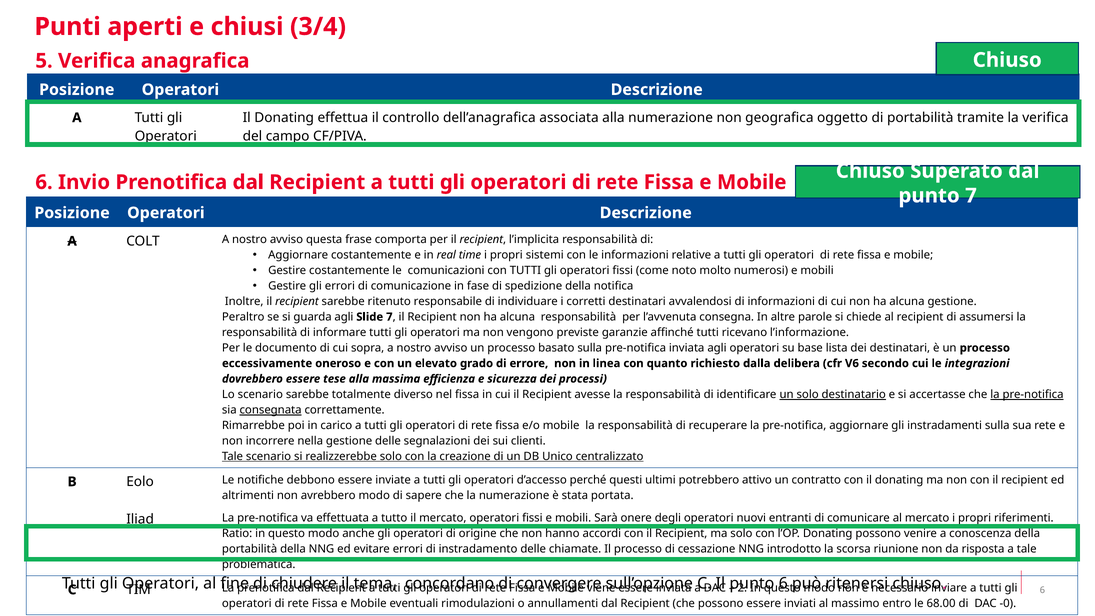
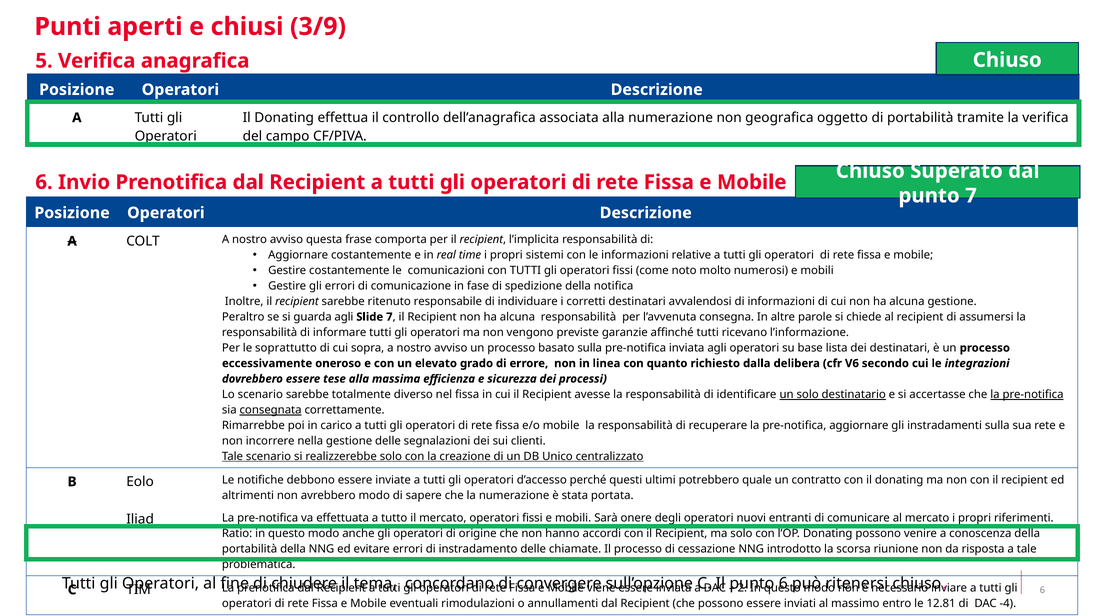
3/4: 3/4 -> 3/9 (318, 27)
documento: documento -> soprattutto (286, 348)
attivo: attivo -> quale (757, 480)
68.00: 68.00 -> 12.81 (941, 603)
-0: -0 -> -4 (1008, 603)
